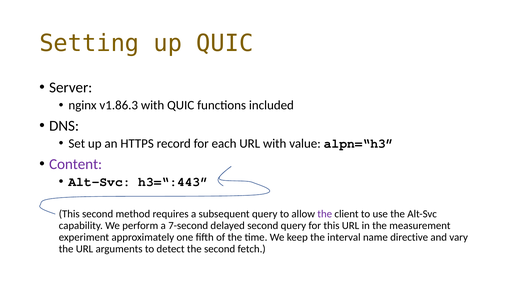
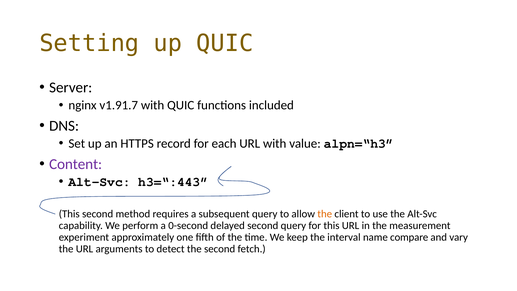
v1.86.3: v1.86.3 -> v1.91.7 (119, 105)
the colour: purple -> orange (325, 214)
7-second: 7-second -> 0-second (188, 226)
directive: directive -> compare (409, 237)
